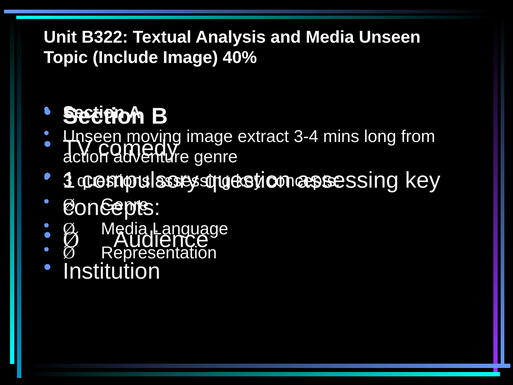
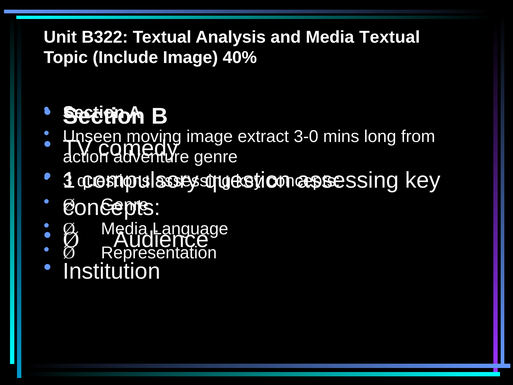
Media Unseen: Unseen -> Textual (390, 37)
3-4: 3-4 -> 3-0 (306, 136)
